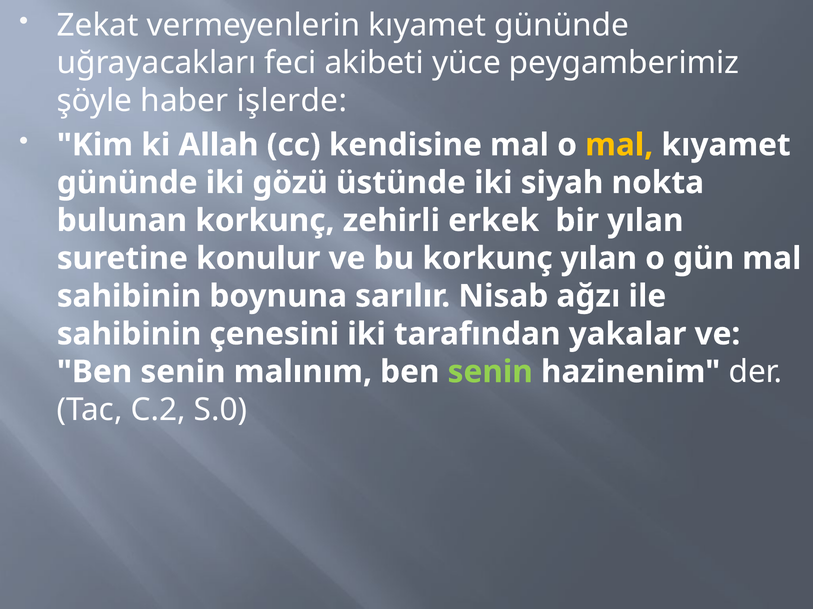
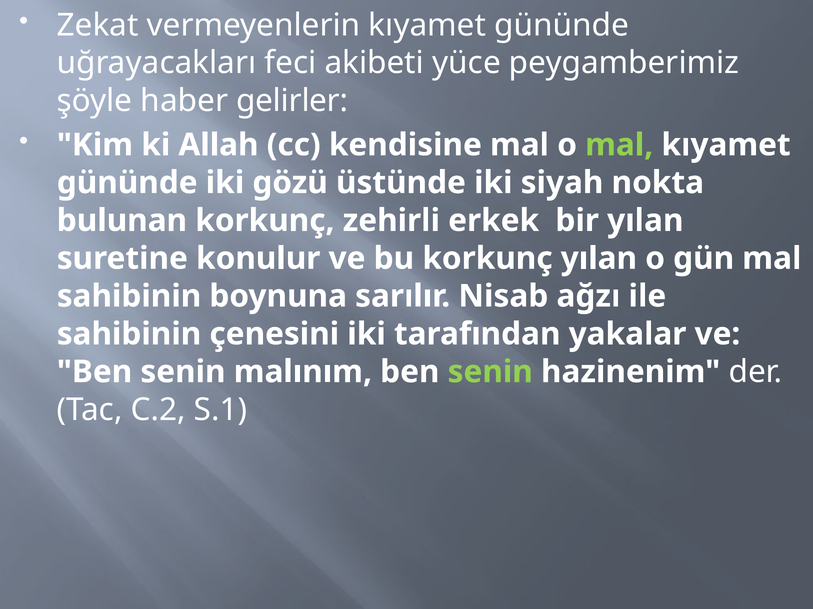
işlerde: işlerde -> gelirler (292, 101)
mal colour: yellow -> light green (619, 145)
S.0: S.0 -> S.1 (221, 410)
